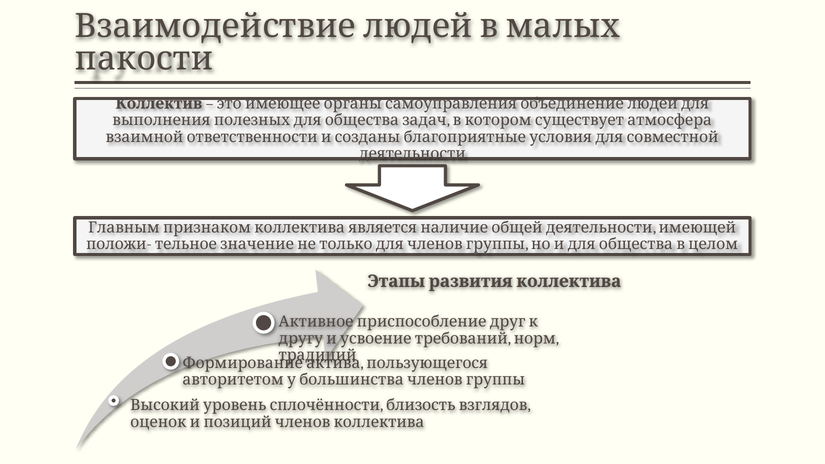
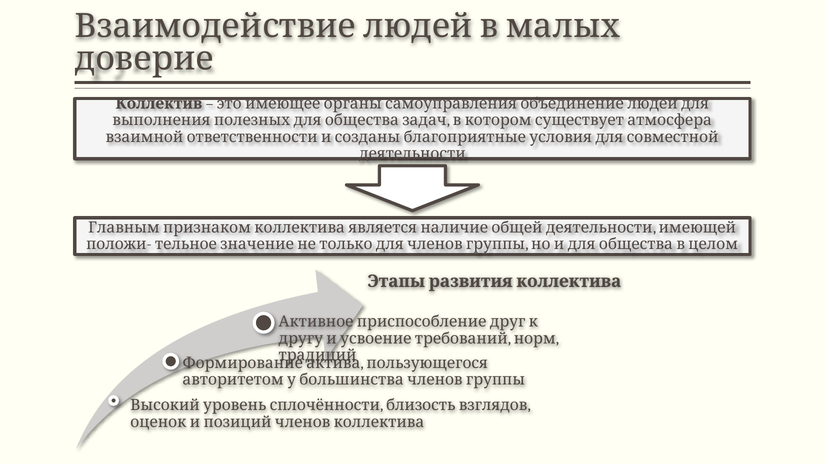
пакости: пакости -> доверие (144, 59)
